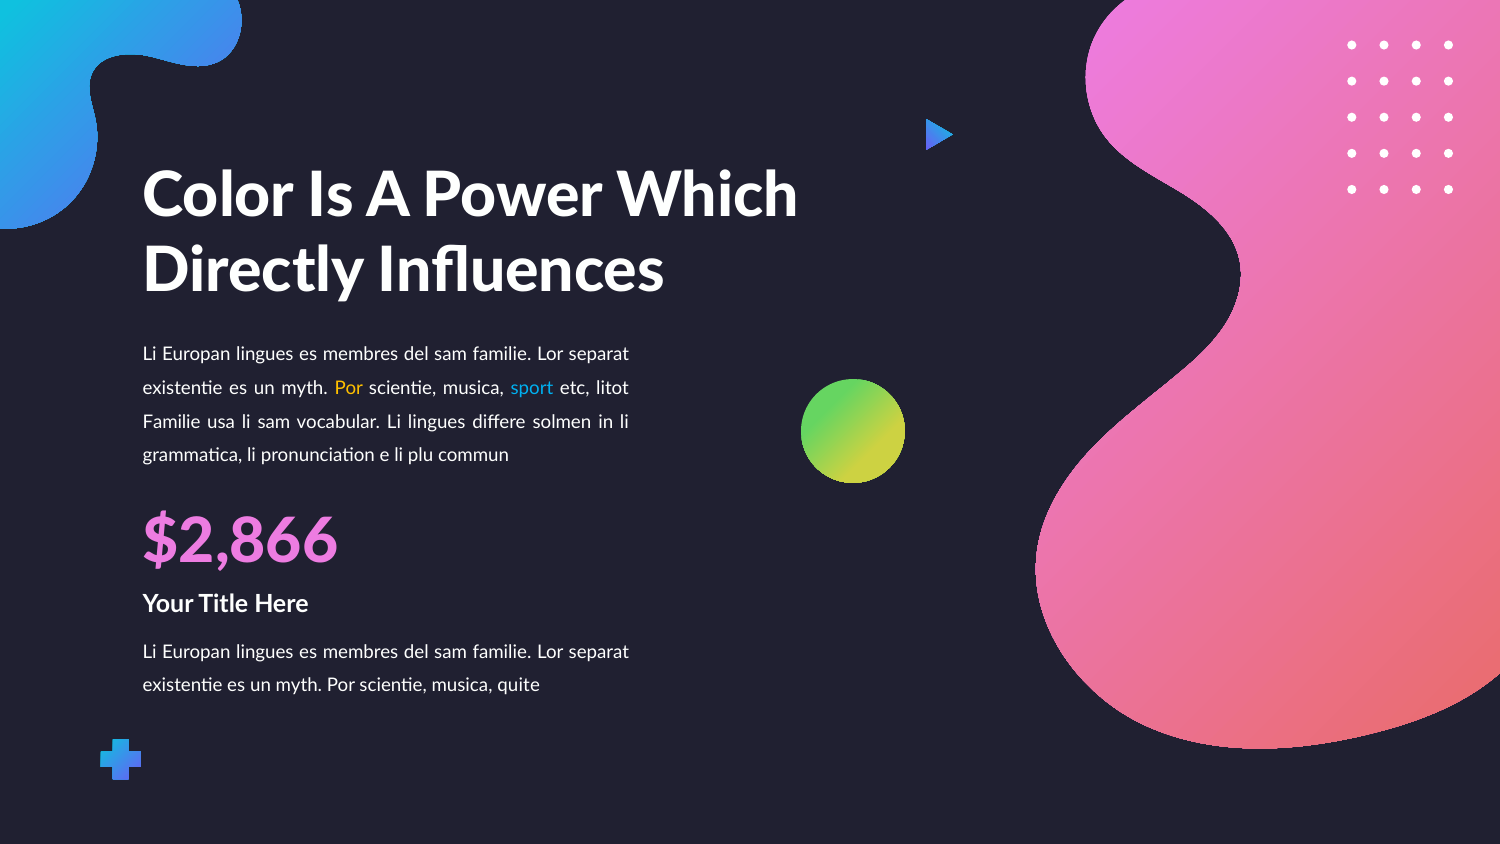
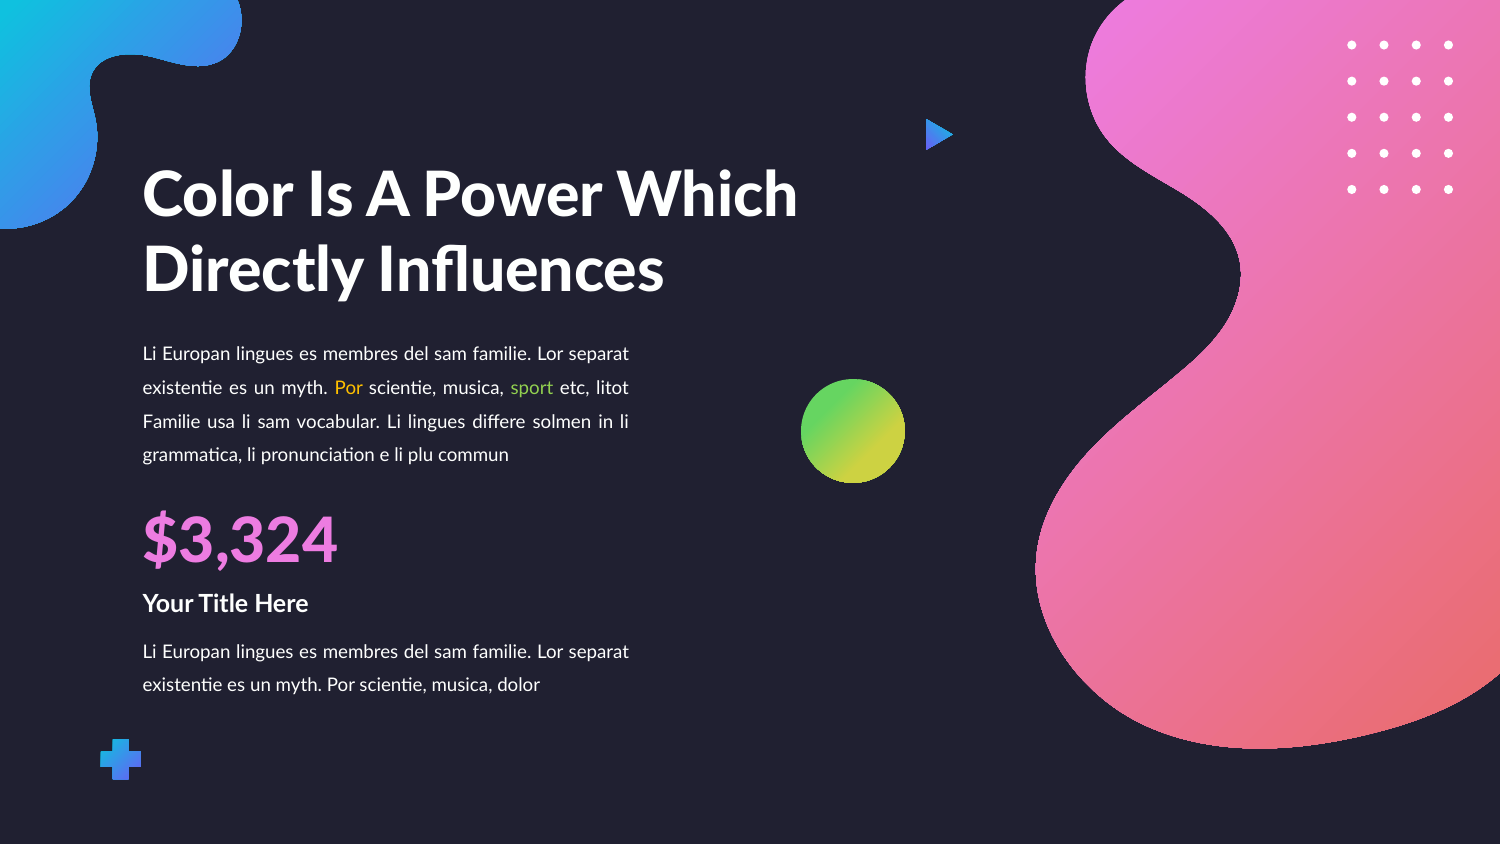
sport colour: light blue -> light green (532, 388)
$2,866: $2,866 -> $3,324 (241, 542)
quite: quite -> dolor (519, 686)
